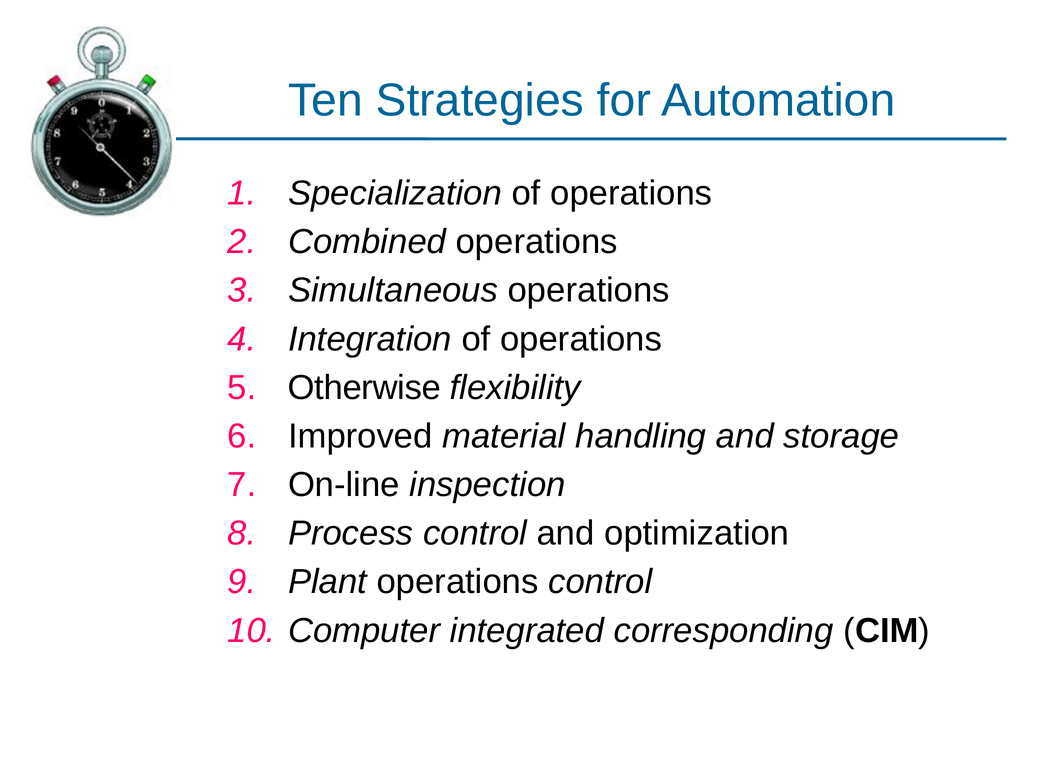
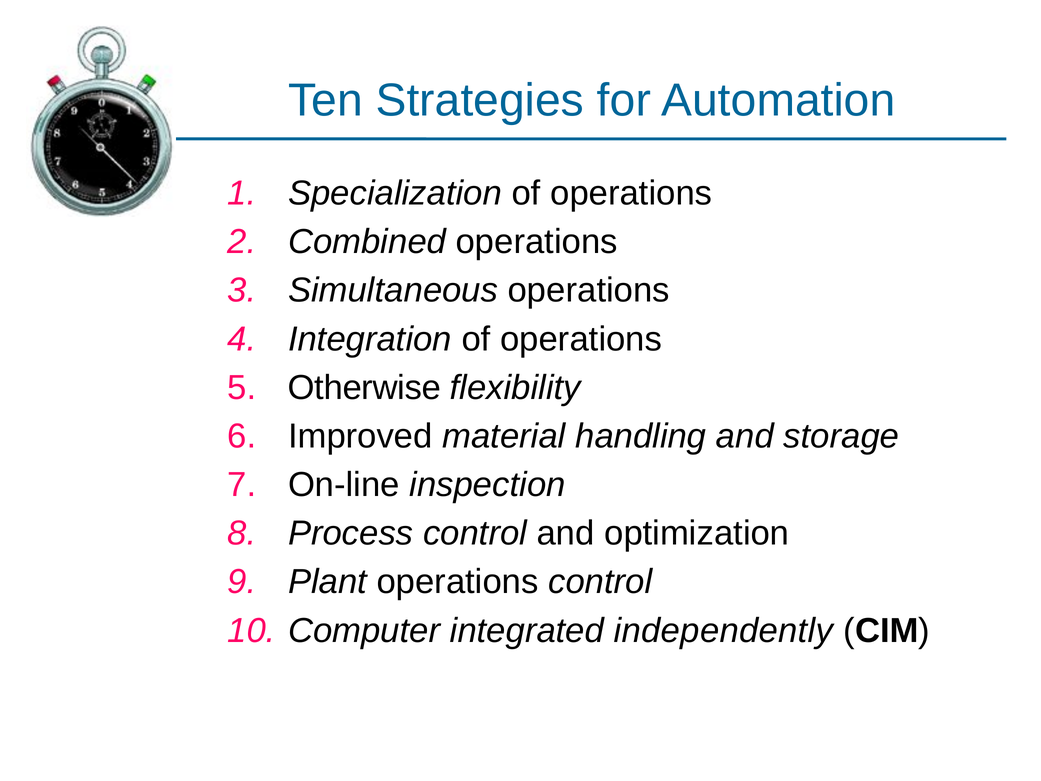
corresponding: corresponding -> independently (723, 630)
